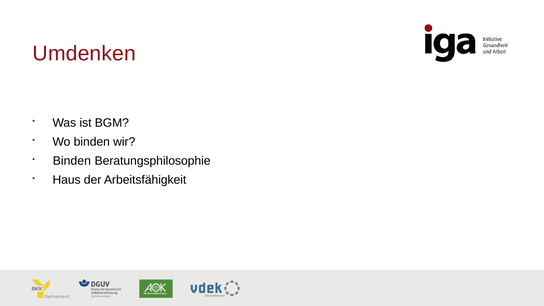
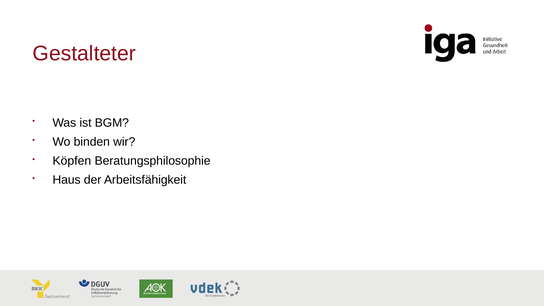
Umdenken: Umdenken -> Gestalteter (84, 53)
Binden: Binden -> Köpfen (72, 161)
